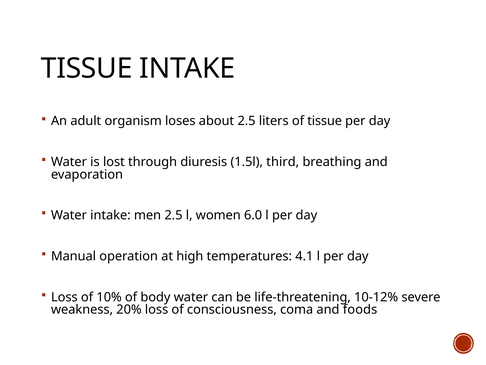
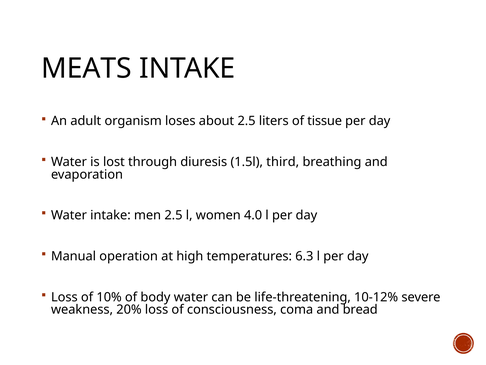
TISSUE: TISSUE -> MEATS (87, 68)
6.0: 6.0 -> 4.0 (253, 215)
4.1: 4.1 -> 6.3 (304, 256)
foods: foods -> bread (360, 309)
